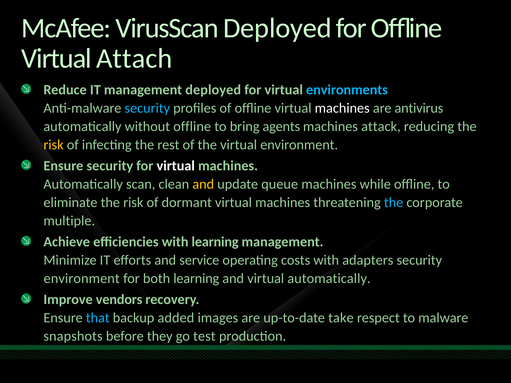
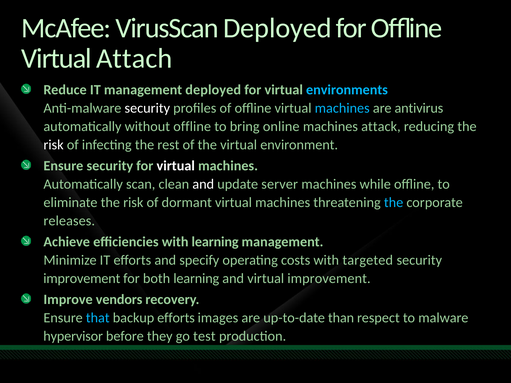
security colour: light blue -> white (147, 108)
machines colour: white -> light blue (342, 108)
agents: agents -> online (281, 127)
risk colour: yellow -> white (54, 145)
and colour: yellow -> white (203, 184)
queue: queue -> server (280, 184)
multiple: multiple -> releases (69, 221)
service: service -> specify (199, 260)
adapters: adapters -> targeted (368, 260)
environment: environment -> improvement (82, 279)
virtual automatically: automatically -> improvement (329, 279)
backup added: added -> efforts (176, 318)
take: take -> than (341, 318)
snapshots: snapshots -> hypervisor (73, 336)
